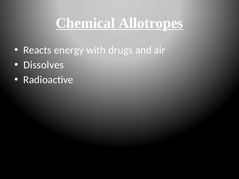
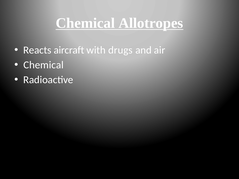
energy: energy -> aircraft (69, 50)
Dissolves: Dissolves -> Chemical (44, 65)
